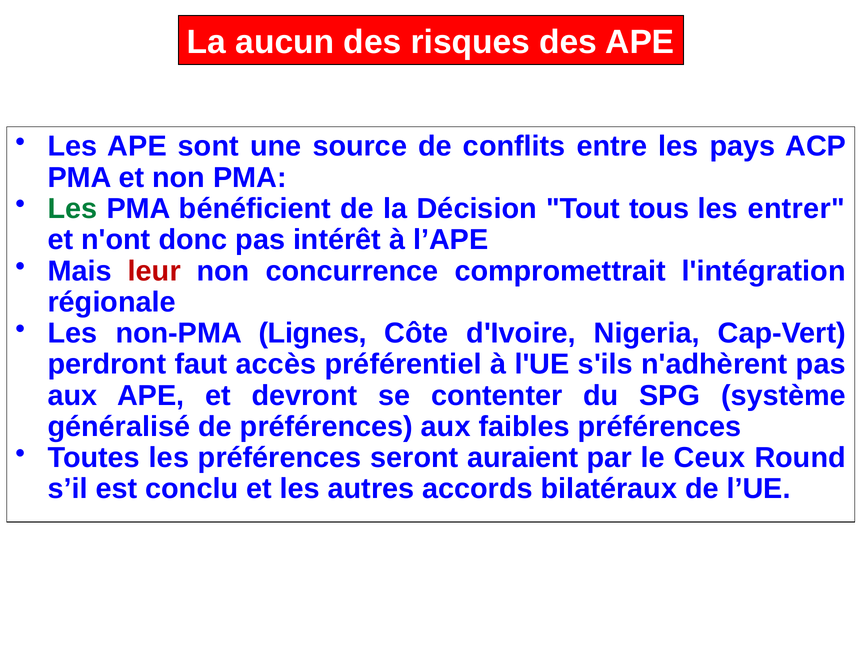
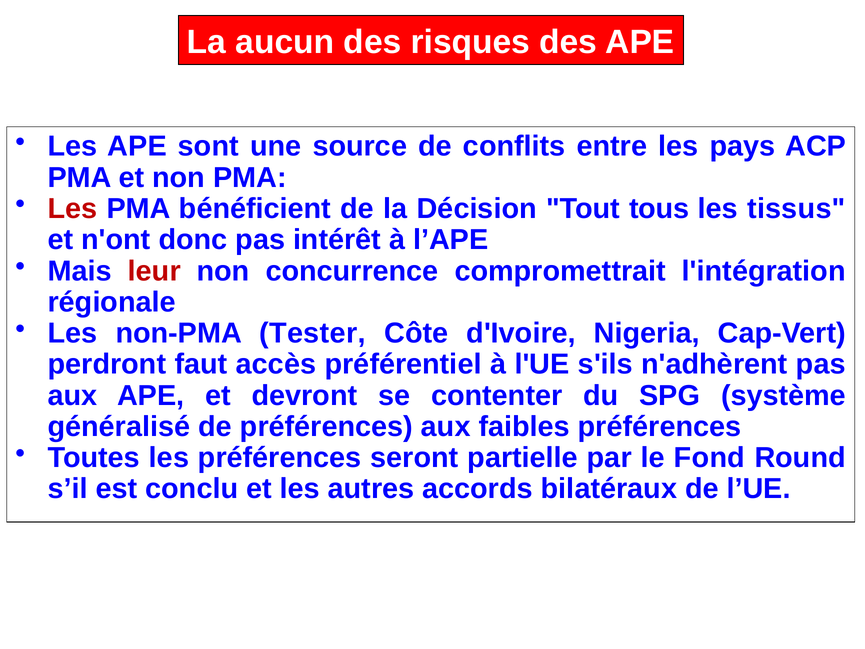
Les colour: green -> red (73, 209)
entrer: entrer -> tissus (796, 209)
Lignes: Lignes -> Tester (312, 333)
auraient: auraient -> partielle (523, 458)
Ceux: Ceux -> Fond (709, 458)
